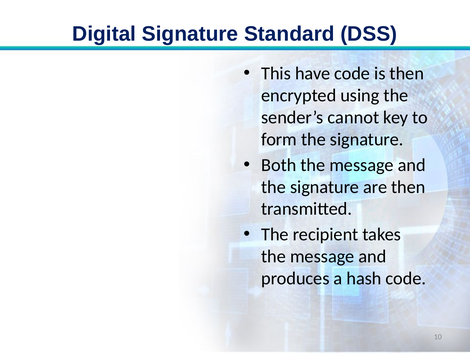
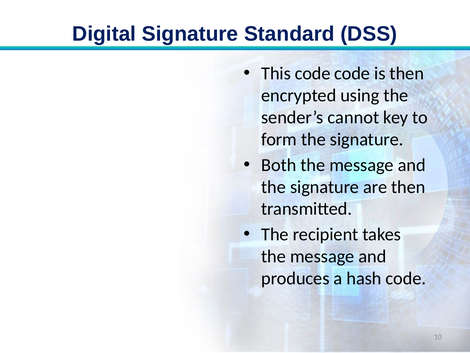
This have: have -> code (313, 73)
